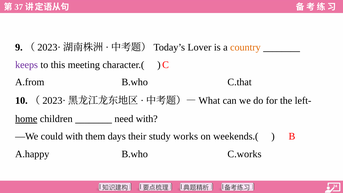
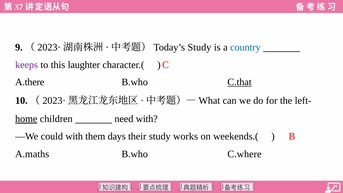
Lover: Lover -> Study (199, 47)
country colour: orange -> blue (245, 47)
meeting: meeting -> laughter (84, 65)
A.from: A.from -> A.there (30, 82)
C.that underline: none -> present (240, 82)
A.happy: A.happy -> A.maths (32, 154)
C.works: C.works -> C.where (244, 154)
